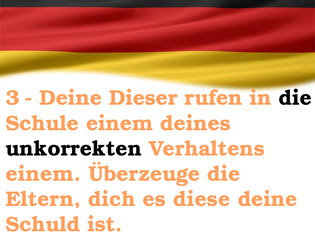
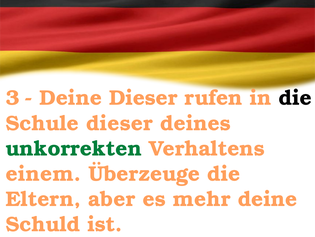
Schule einem: einem -> dieser (119, 123)
unkorrekten colour: black -> green (74, 148)
dich: dich -> aber (112, 199)
diese: diese -> mehr (202, 199)
